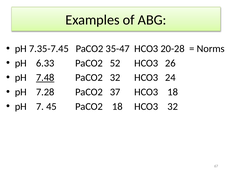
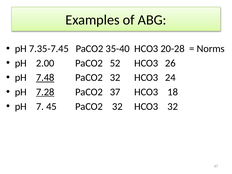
35-47: 35-47 -> 35-40 (118, 49)
6.33: 6.33 -> 2.00 (45, 63)
7.28 underline: none -> present (45, 92)
45 PaCO2 18: 18 -> 32 (117, 106)
